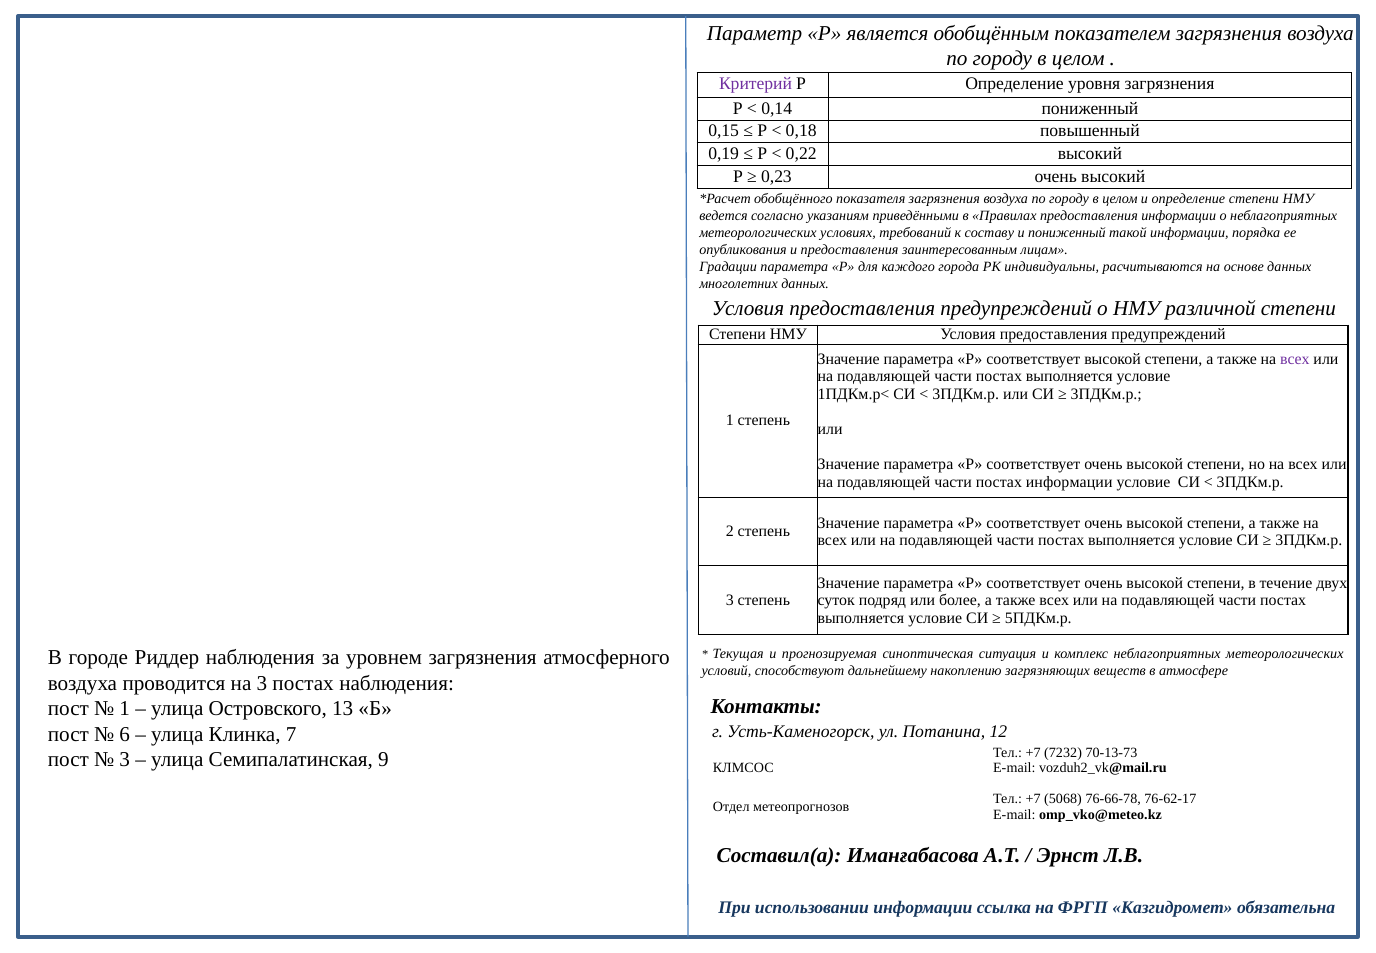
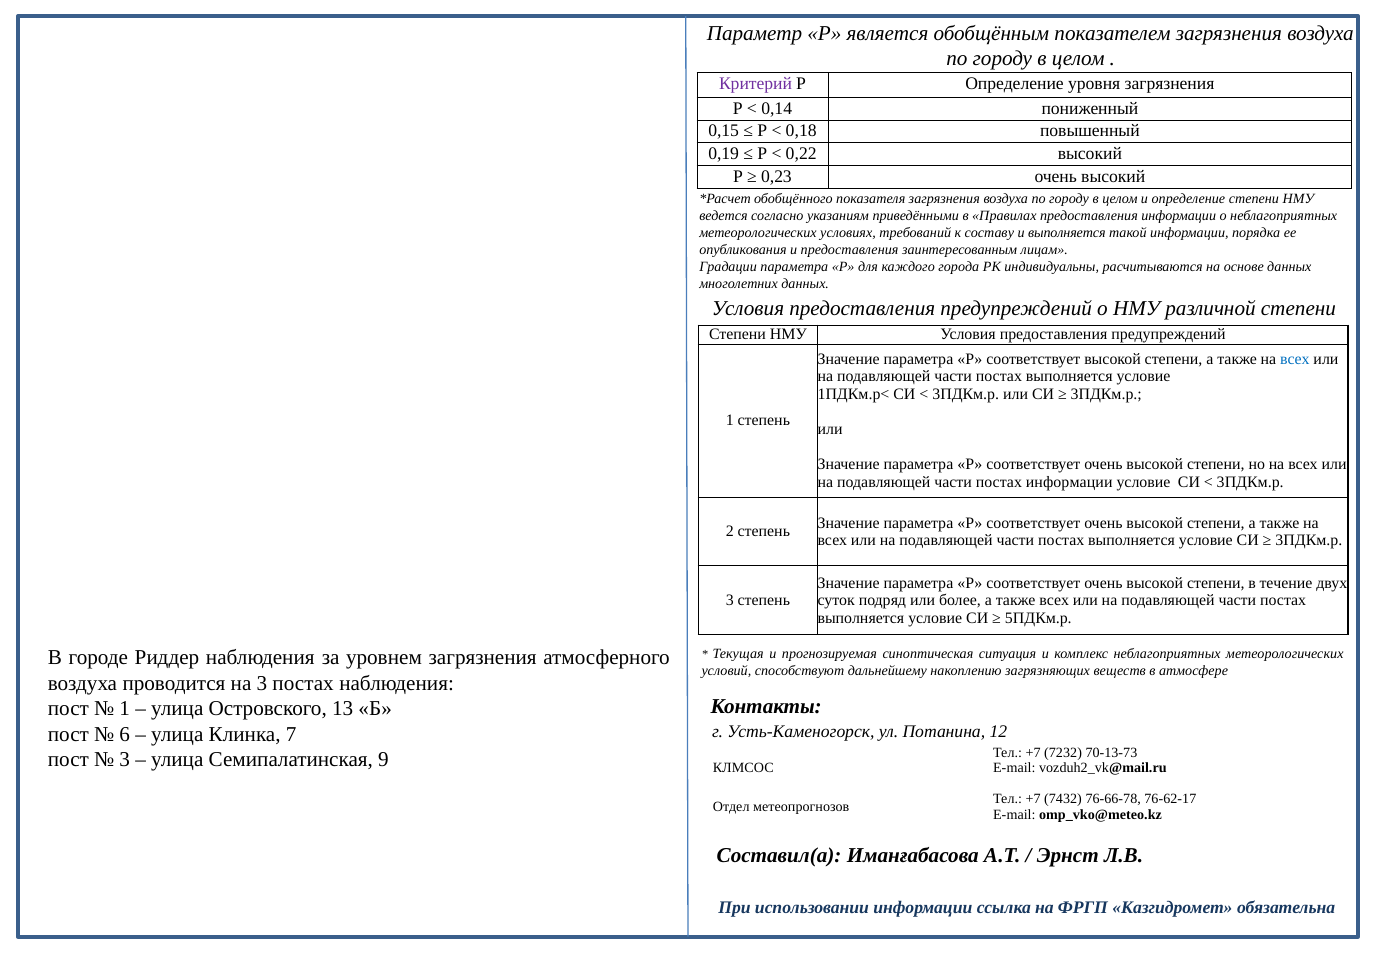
и пониженный: пониженный -> выполняется (1067, 233)
всех colour: purple -> blue (1295, 359)
5068: 5068 -> 7432 (1063, 799)
